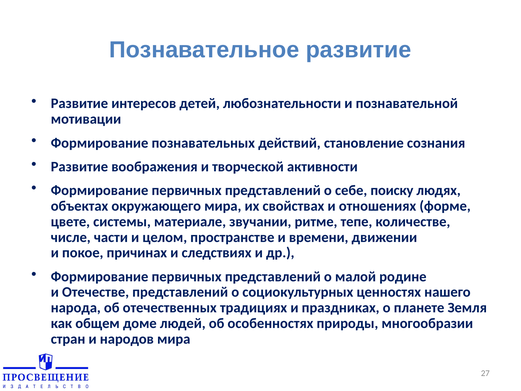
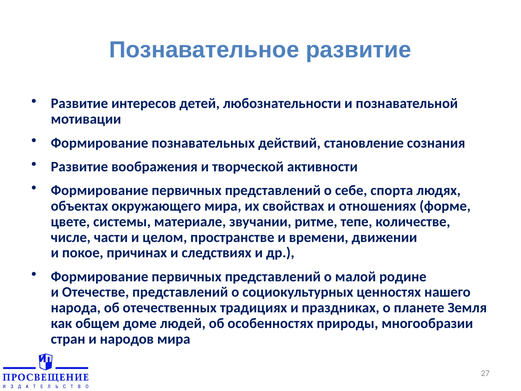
поиску: поиску -> спорта (392, 190)
